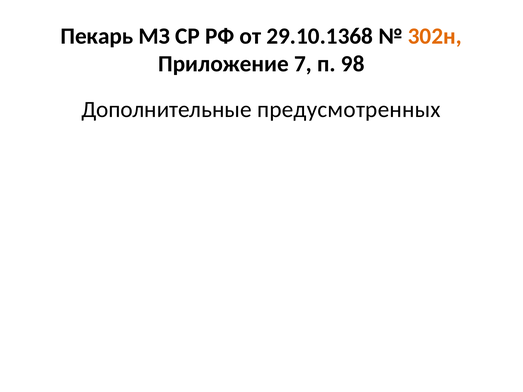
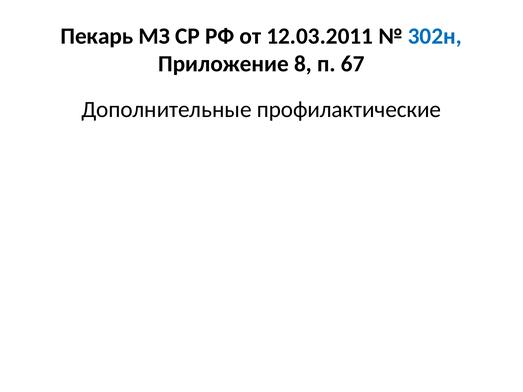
29.10.1368: 29.10.1368 -> 12.03.2011 (320, 36)
302н colour: orange -> blue (435, 36)
7: 7 -> 8 (303, 64)
98: 98 -> 67 (353, 64)
предусмотренных: предусмотренных -> профилактические (349, 110)
